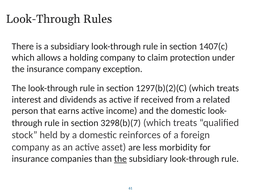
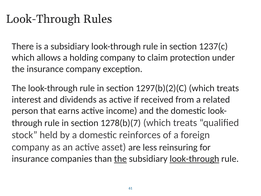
1407(c: 1407(c -> 1237(c (213, 46)
3298(b)(7: 3298(b)(7 -> 1278(b)(7 (121, 123)
morbidity: morbidity -> reinsuring (178, 147)
look-through underline: none -> present (194, 159)
